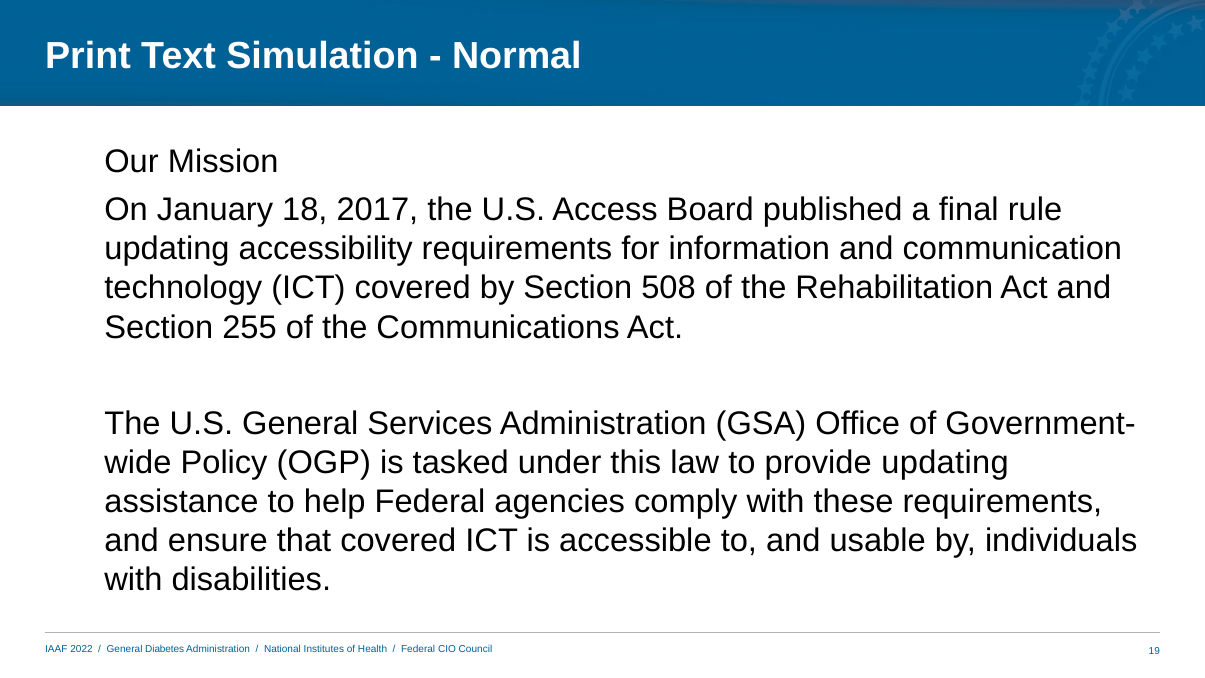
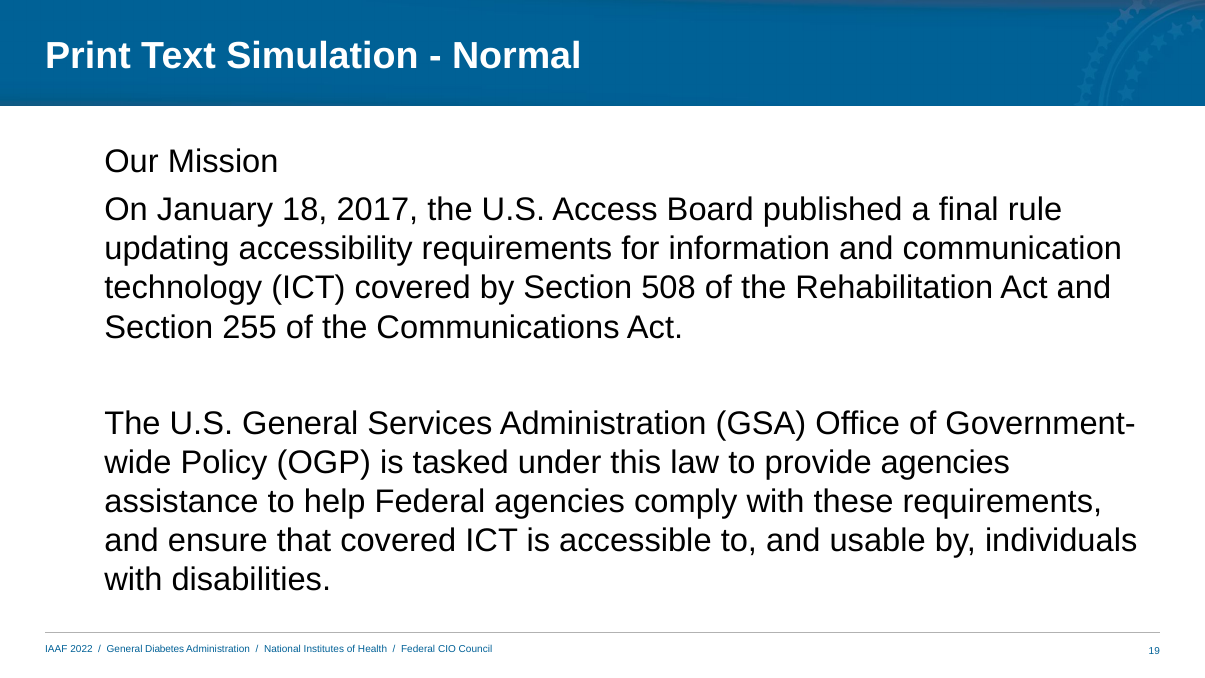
provide updating: updating -> agencies (945, 462)
